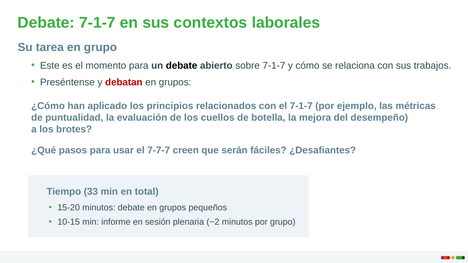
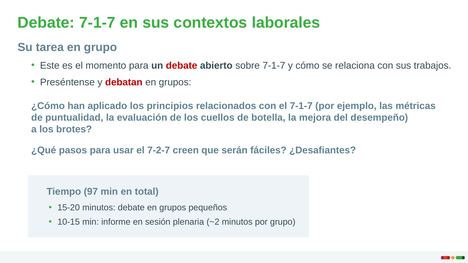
debate colour: black -> red (182, 66)
7-7-7: 7-7-7 -> 7-2-7 (159, 150)
33: 33 -> 97 (91, 192)
